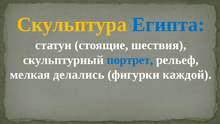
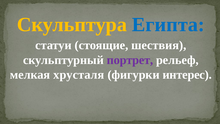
портрет colour: blue -> purple (130, 60)
делались: делались -> хрусталя (79, 75)
каждой: каждой -> интерес (187, 75)
